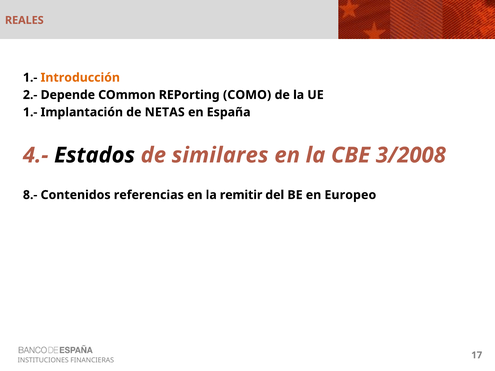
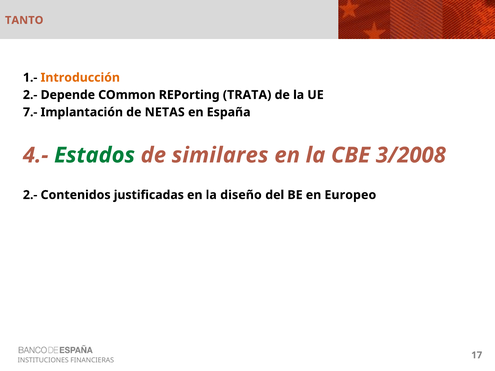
REALES: REALES -> TANTO (24, 20)
COMO: COMO -> TRATA (247, 95)
1.-: 1.- -> 7.- (30, 112)
Estados colour: black -> green (95, 155)
8.-: 8.- -> 2.- (30, 195)
referencias: referencias -> justificadas (149, 195)
remitir: remitir -> diseño (241, 195)
